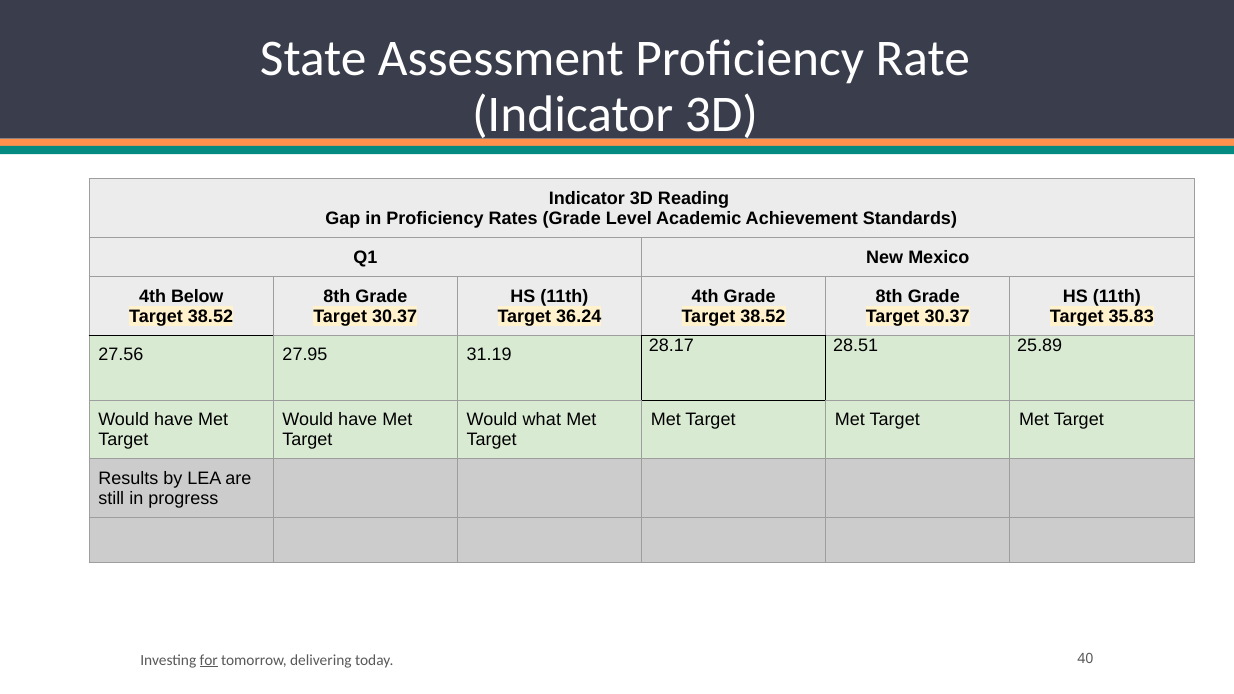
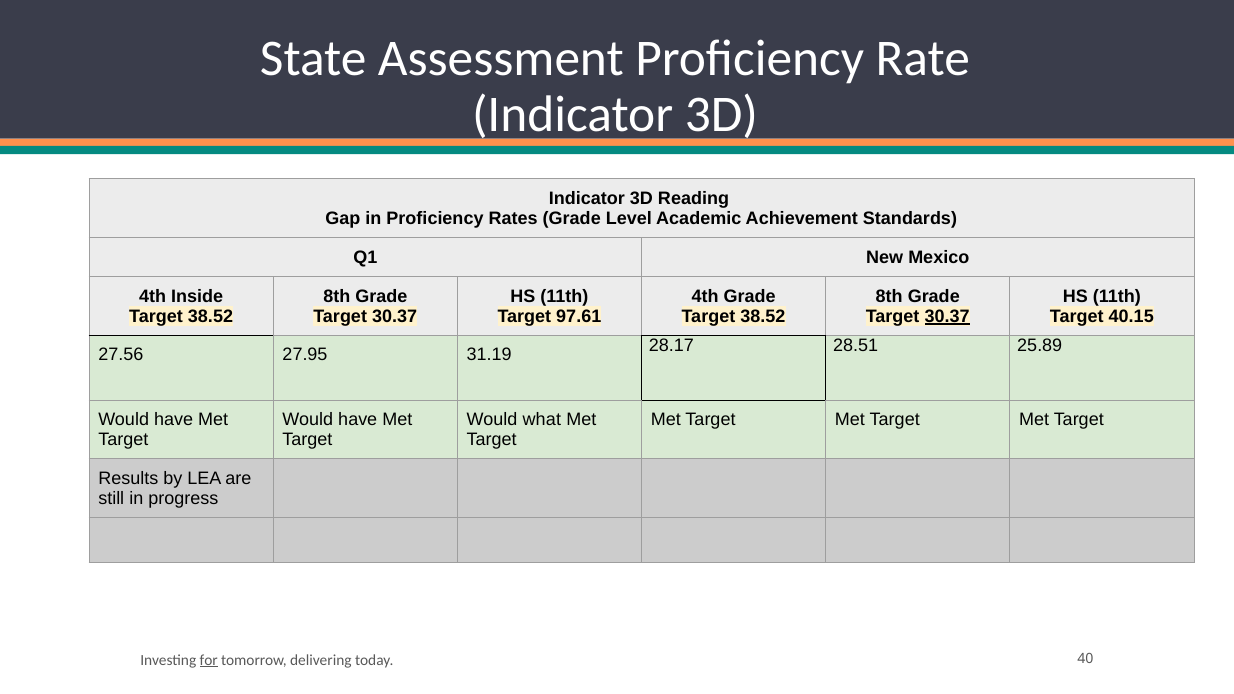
Below: Below -> Inside (197, 296)
36.24: 36.24 -> 97.61 (579, 316)
30.37 underline: none -> present (947, 316)
35.83: 35.83 -> 40.15 (1131, 316)
